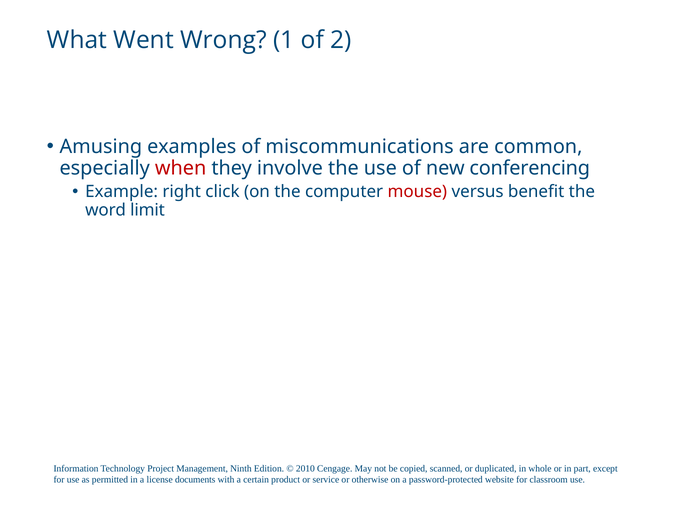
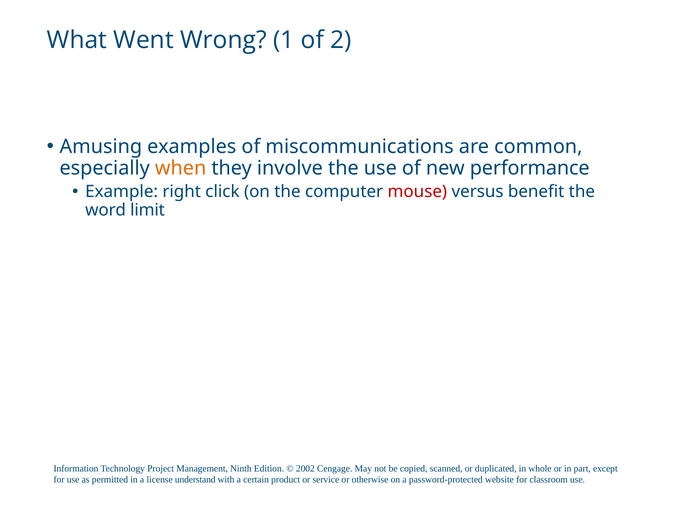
when colour: red -> orange (181, 168)
conferencing: conferencing -> performance (530, 168)
2010: 2010 -> 2002 (305, 468)
documents: documents -> understand (195, 480)
